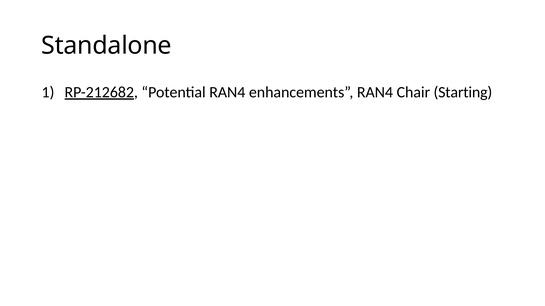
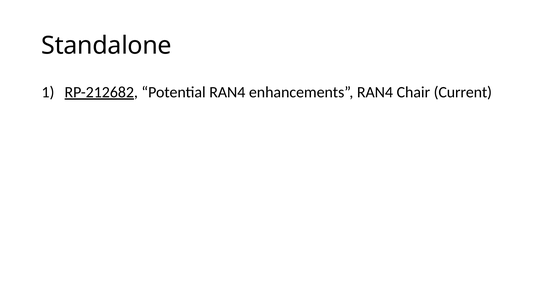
Starting: Starting -> Current (463, 92)
